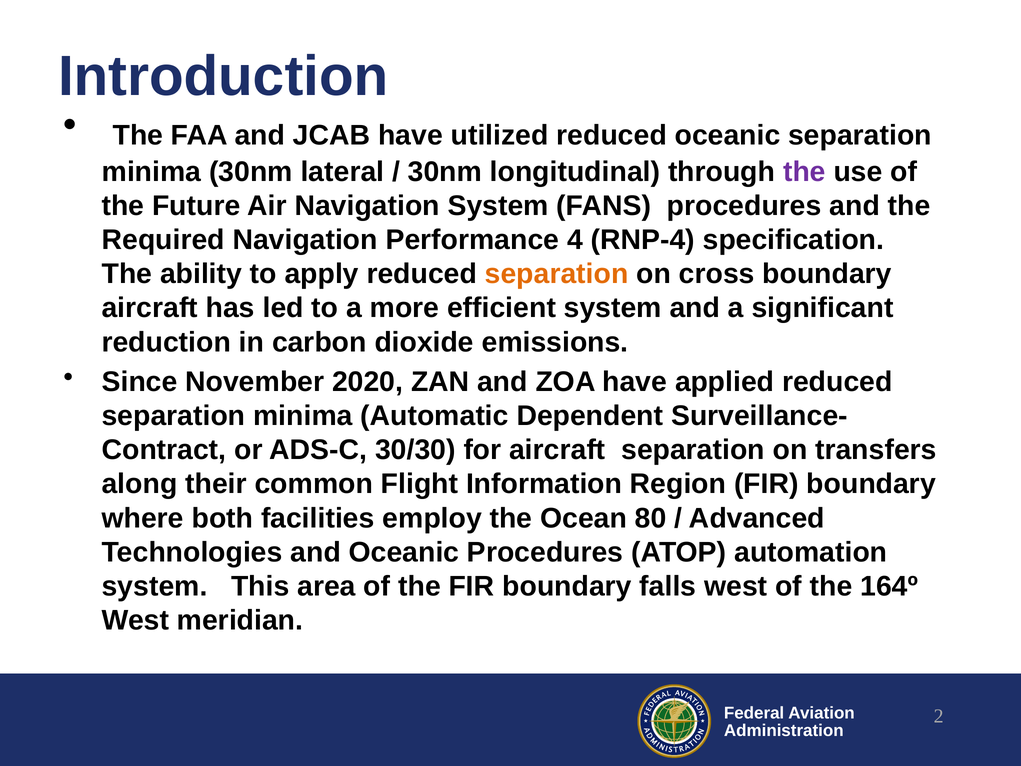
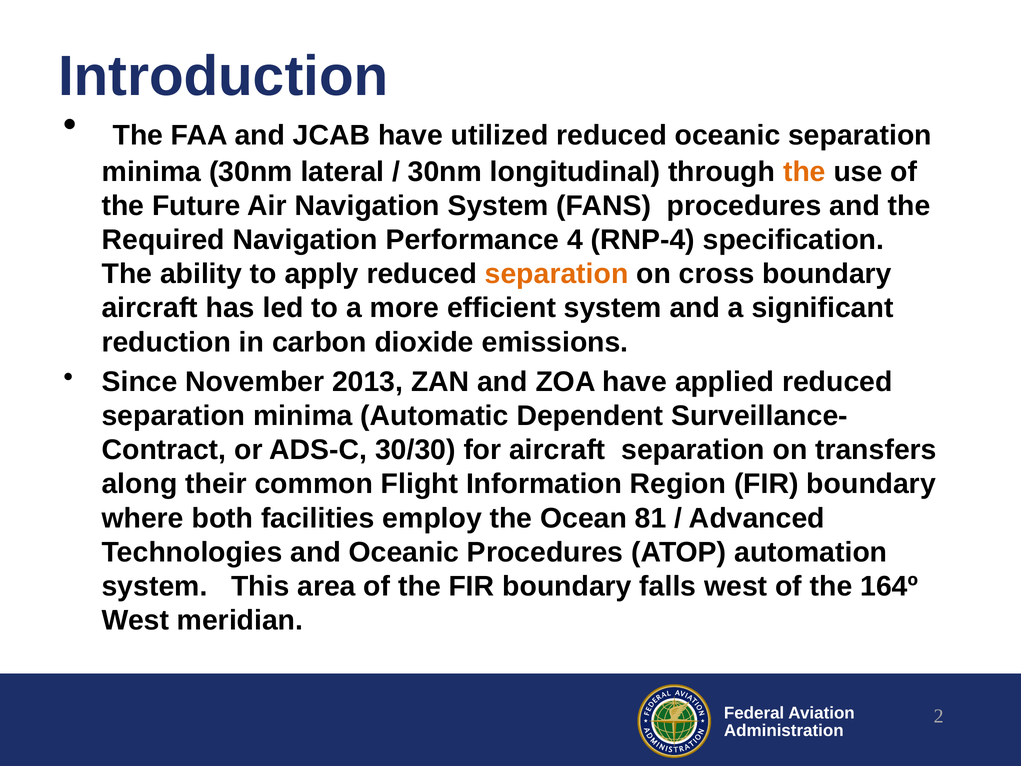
the colour: purple -> orange (804, 172)
2020: 2020 -> 2013 (368, 382)
80: 80 -> 81 (651, 518)
